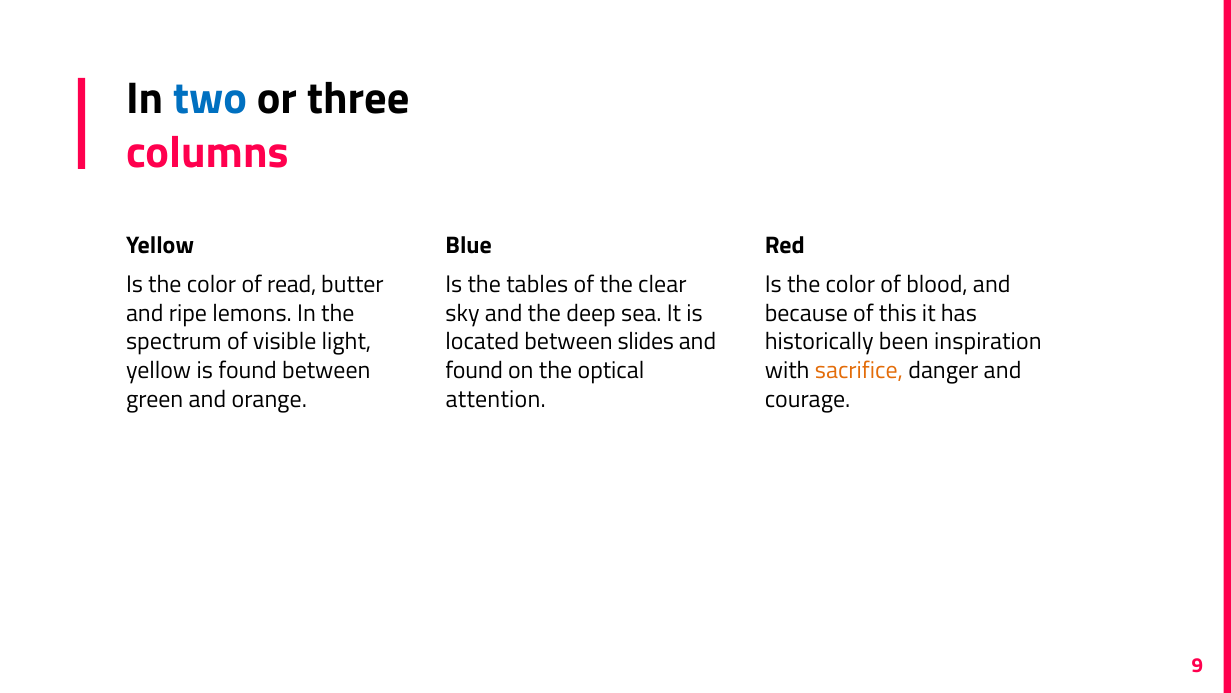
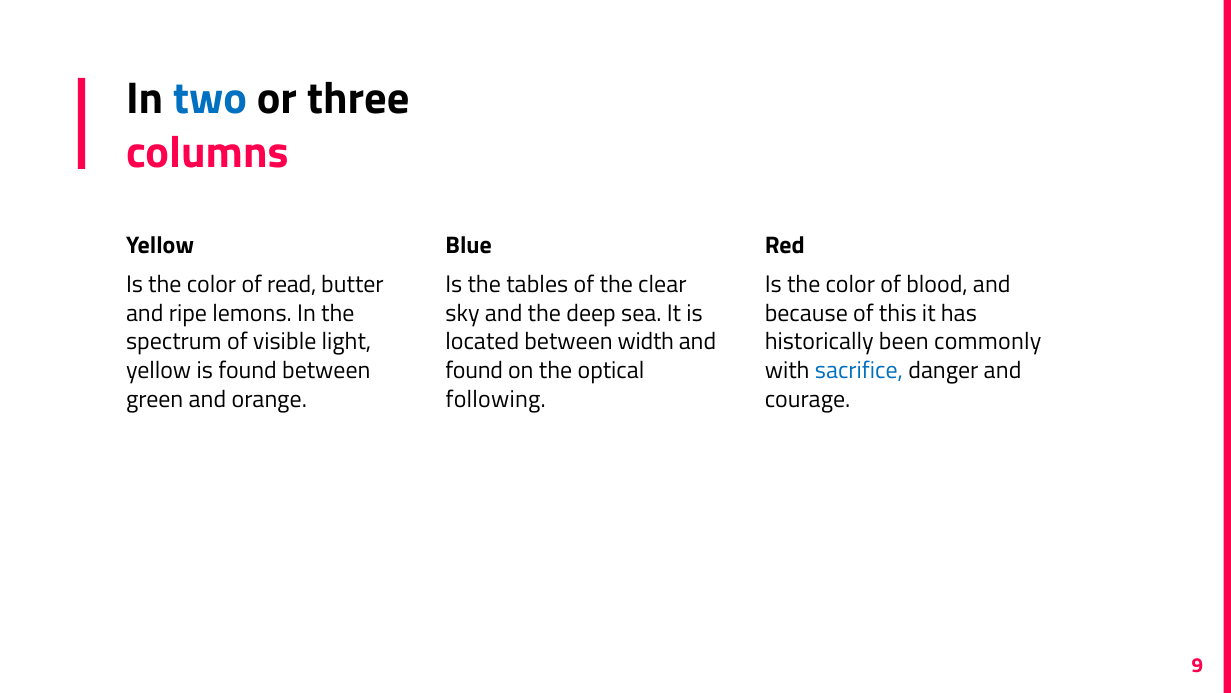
slides: slides -> width (646, 342)
inspiration: inspiration -> commonly (988, 342)
sacrifice colour: orange -> blue (859, 370)
attention: attention -> following (496, 399)
